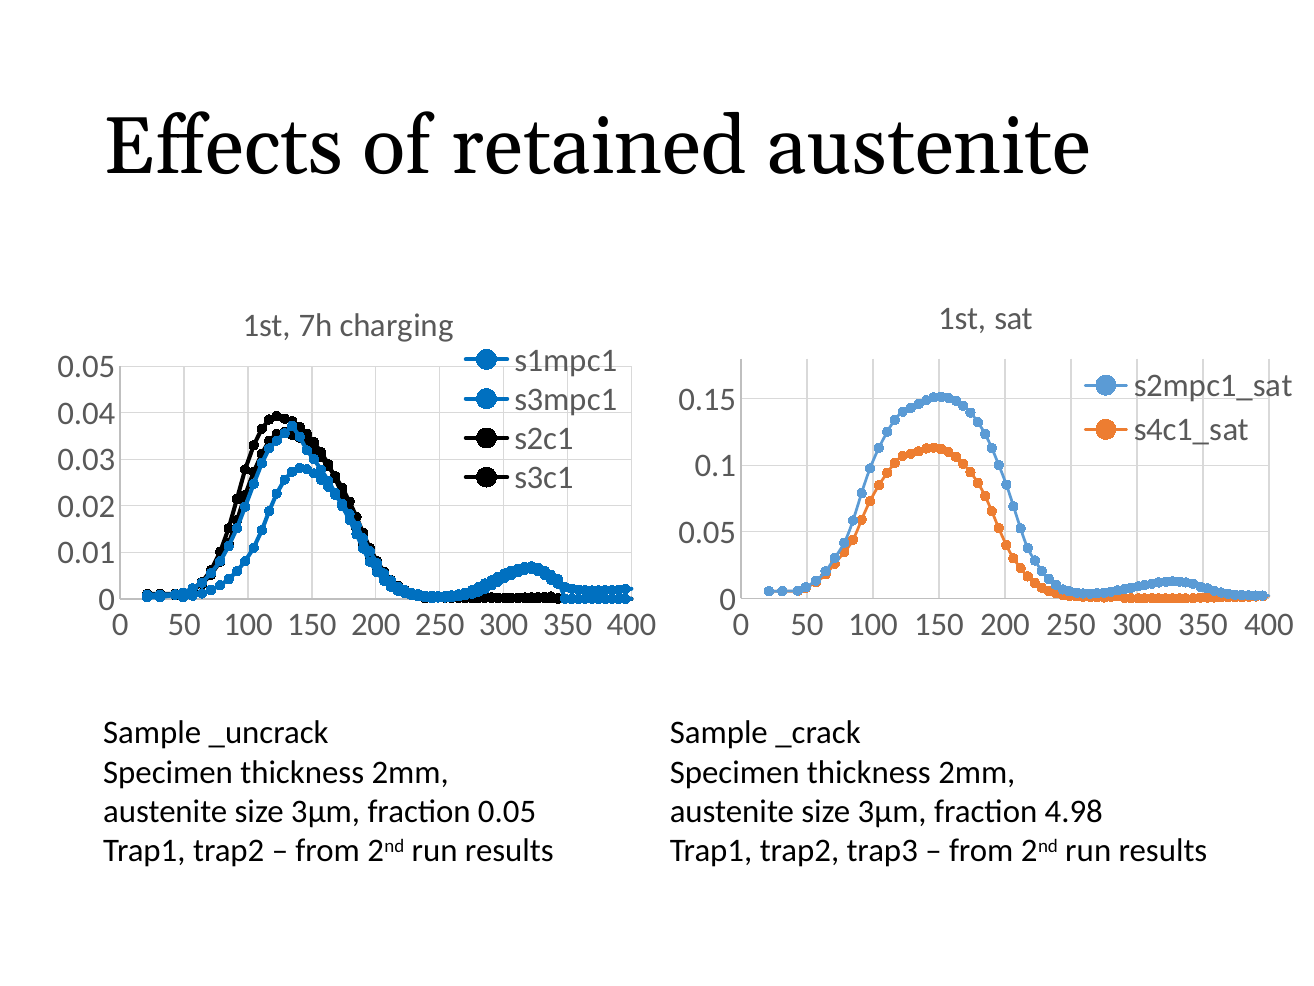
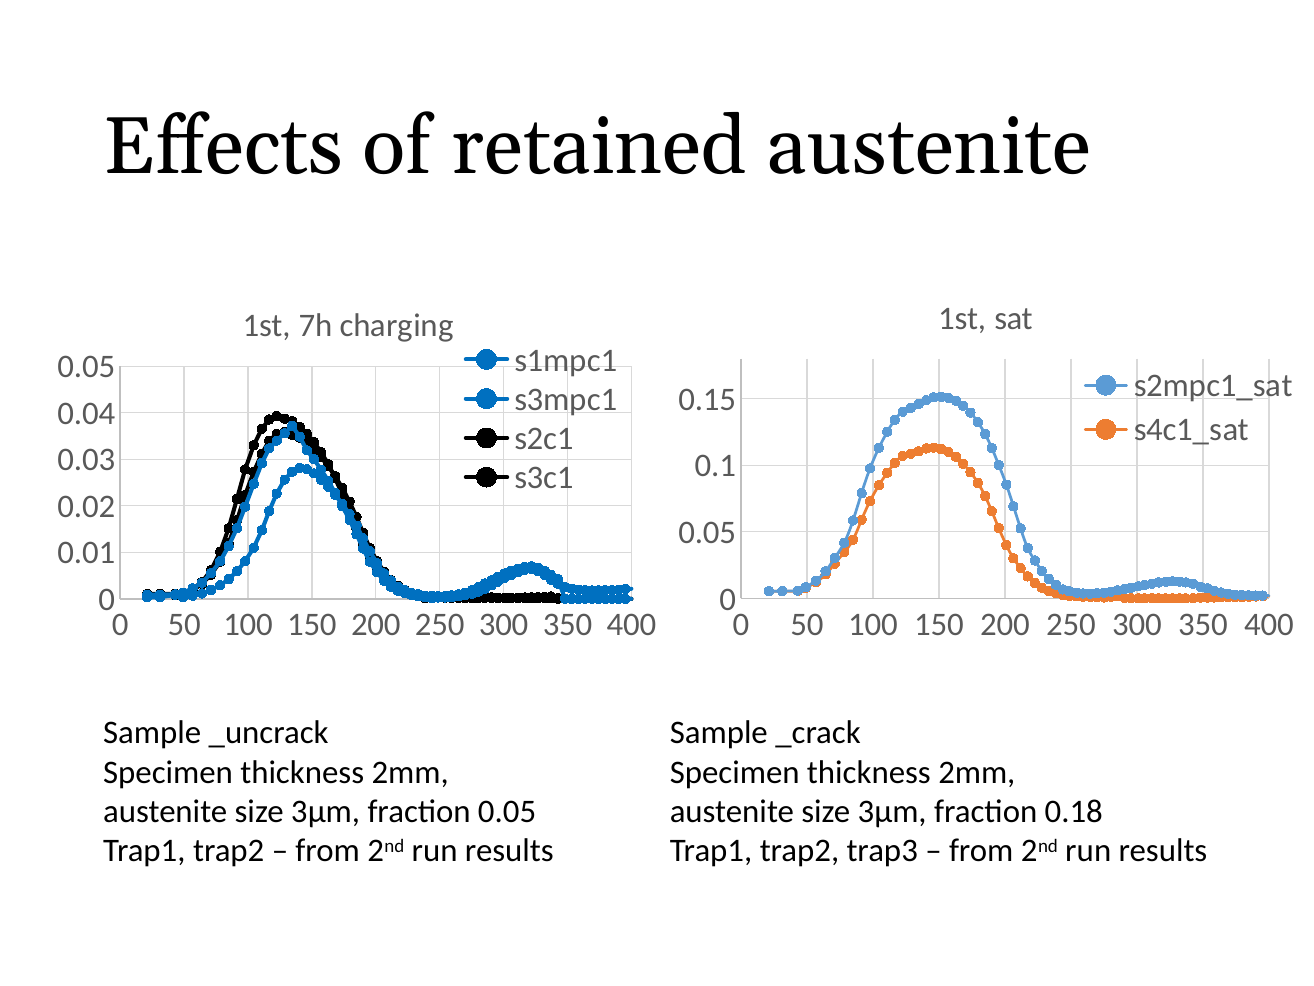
4.98: 4.98 -> 0.18 (1074, 811)
